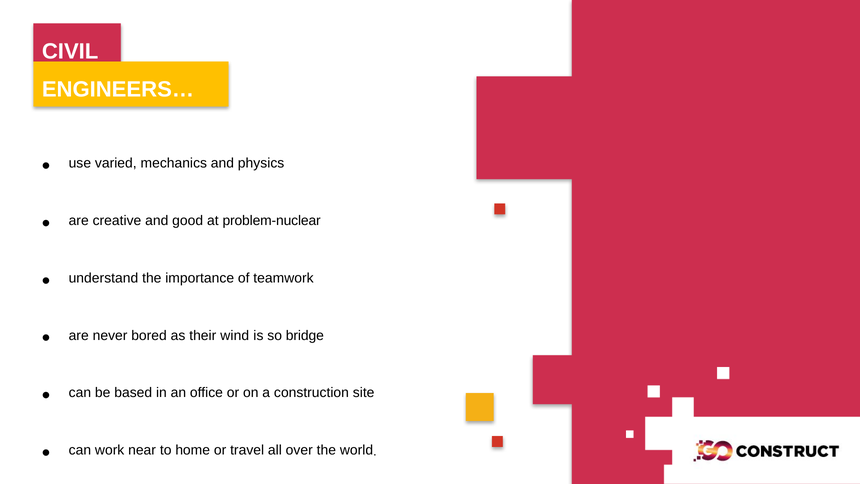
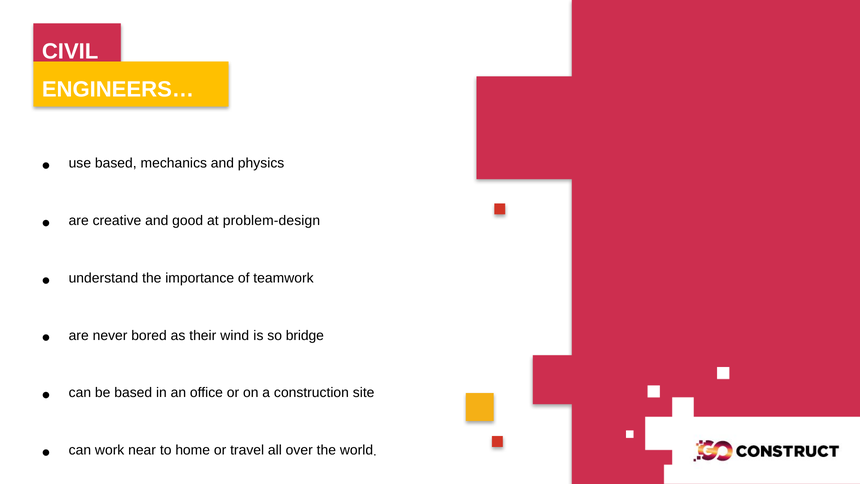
use varied: varied -> based (116, 163)
problem-nuclear: problem-nuclear -> problem-design (271, 221)
